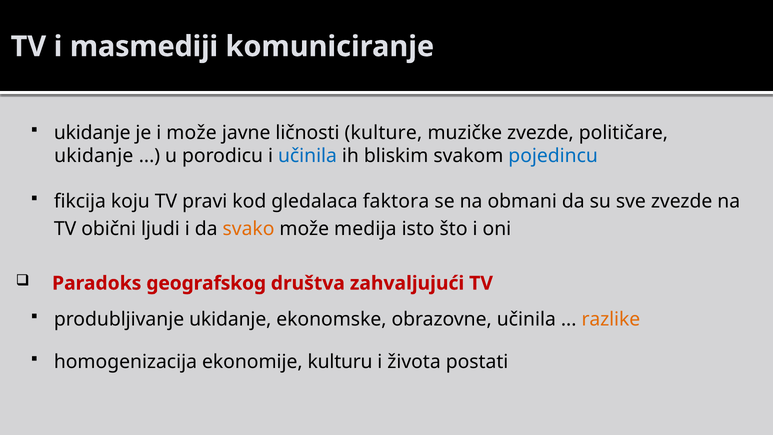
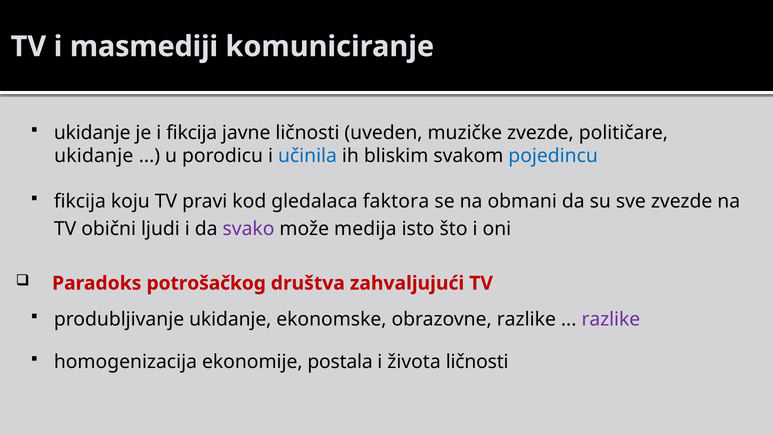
i može: može -> fikcija (192, 133)
kulture: kulture -> uveden (384, 133)
svako colour: orange -> purple (249, 229)
geografskog: geografskog -> potrošačkog (206, 283)
obrazovne učinila: učinila -> razlike (526, 319)
razlike colour: orange -> purple (611, 319)
kulturu: kulturu -> postala (340, 362)
života postati: postati -> ličnosti (477, 362)
